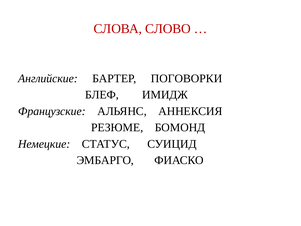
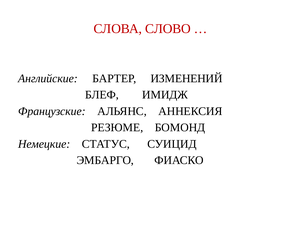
ПОГОВОРКИ: ПОГОВОРКИ -> ИЗМЕНЕНИЙ (187, 78)
